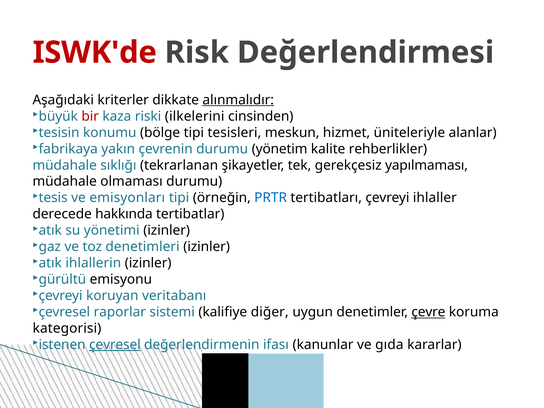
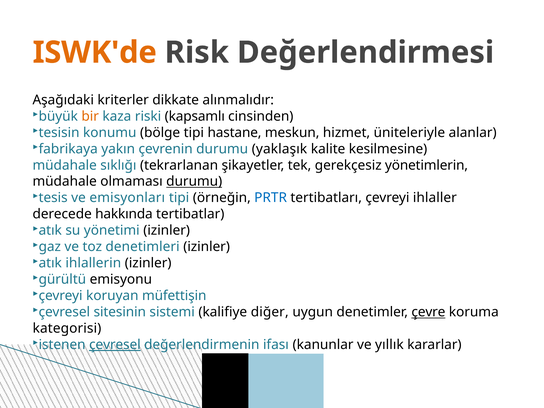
ISWK'de colour: red -> orange (95, 52)
alınmalıdır underline: present -> none (238, 100)
bir colour: red -> orange (90, 116)
ilkelerini: ilkelerini -> kapsamlı (195, 116)
tesisleri: tesisleri -> hastane (235, 133)
yönetim: yönetim -> yaklaşık (279, 149)
rehberlikler: rehberlikler -> kesilmesine (388, 149)
yapılmaması: yapılmaması -> yönetimlerin (427, 165)
durumu underline: none -> present (194, 182)
veritabanı: veritabanı -> müfettişin (174, 296)
raporlar: raporlar -> sitesinin (120, 312)
gıda: gıda -> yıllık (389, 345)
